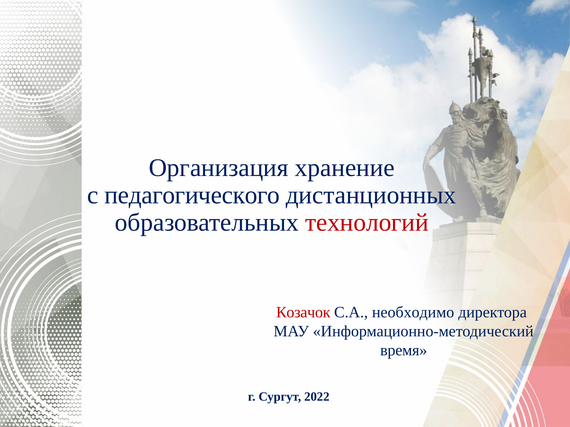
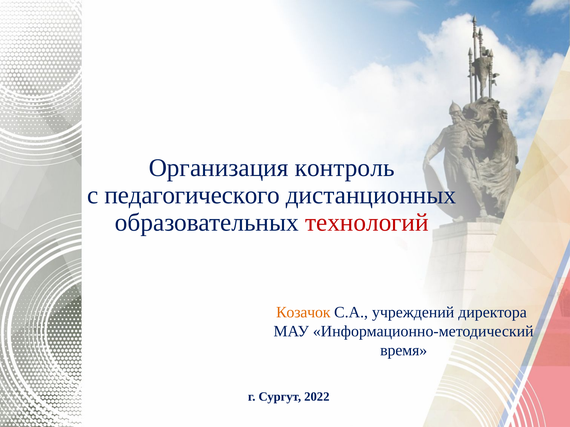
хранение: хранение -> контроль (345, 168)
Козачок colour: red -> orange (303, 313)
необходимо: необходимо -> учреждений (413, 313)
